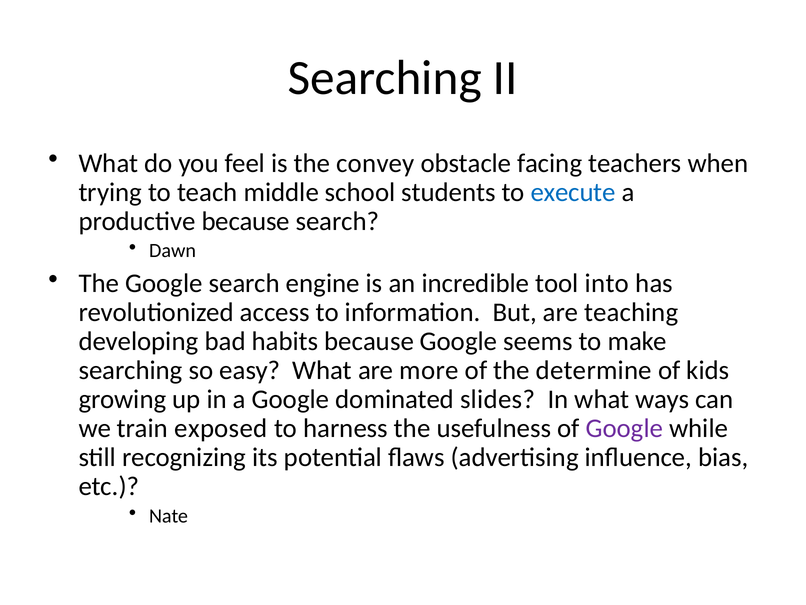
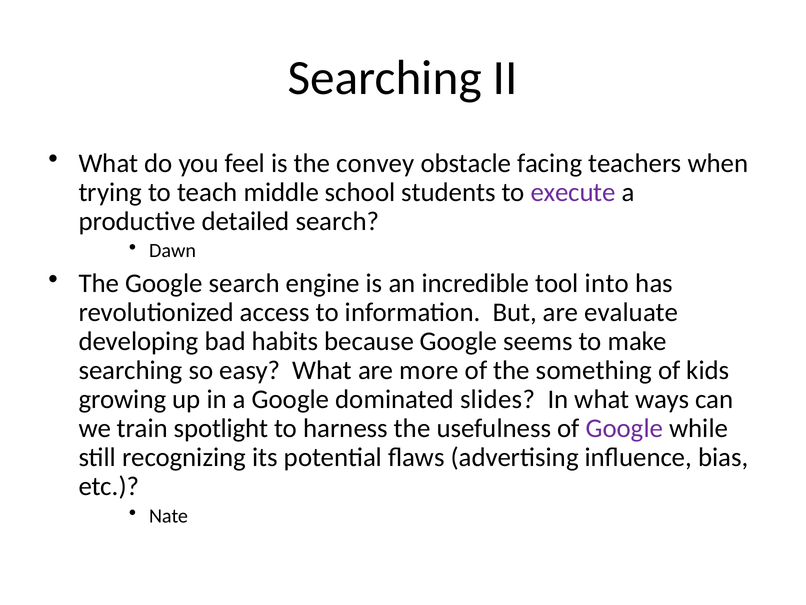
execute colour: blue -> purple (573, 192)
productive because: because -> detailed (246, 221)
teaching: teaching -> evaluate (631, 312)
determine: determine -> something (594, 370)
exposed: exposed -> spotlight (221, 428)
